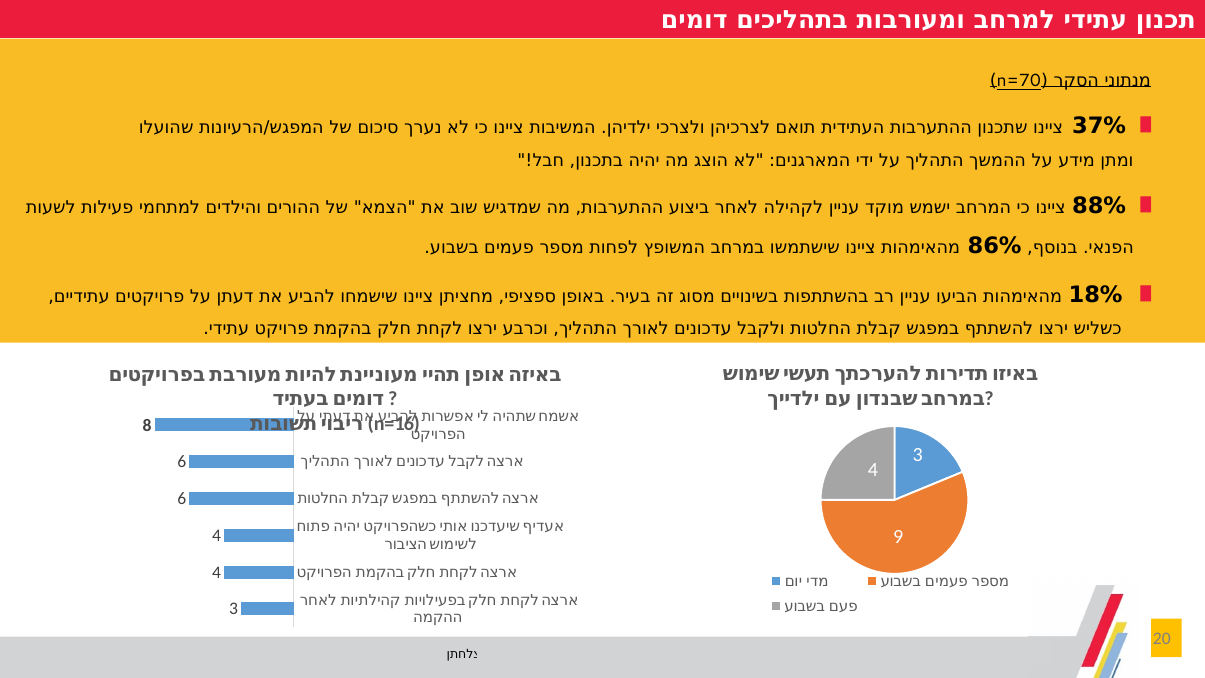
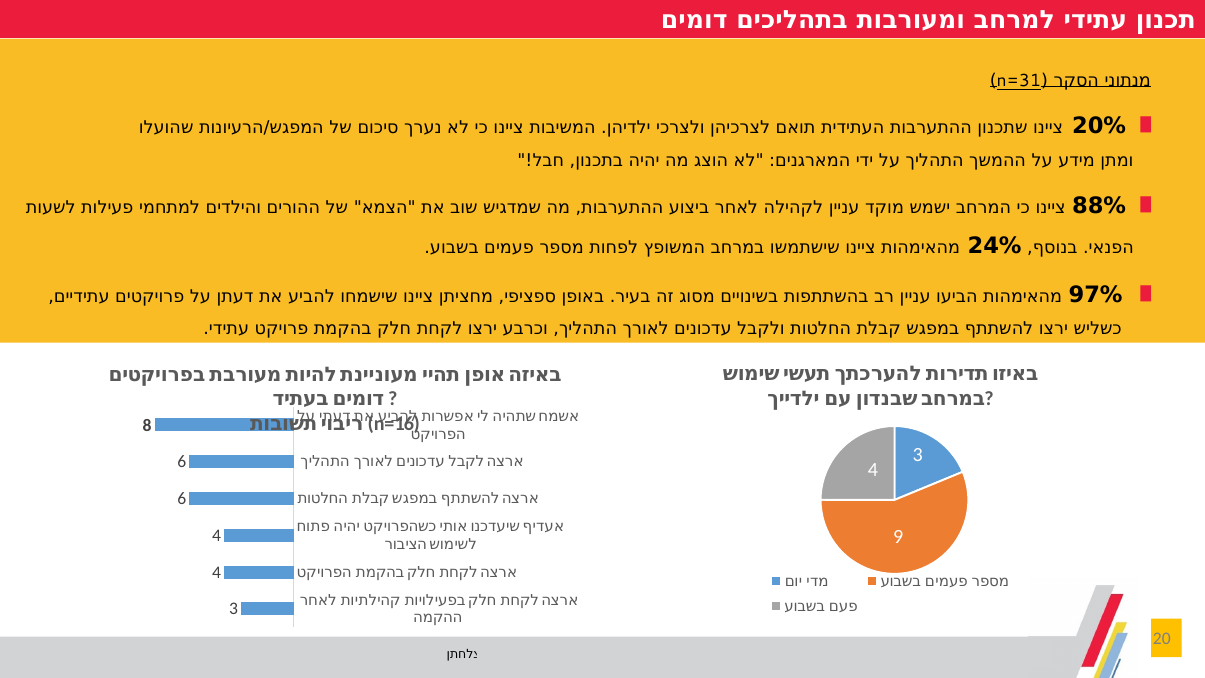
n=70: n=70 -> n=31 (1019, 80)
37%: 37% -> 20% (1099, 126)
86%: 86% -> 24% (995, 246)
18%: 18% -> 97% (1096, 295)
